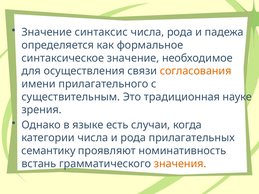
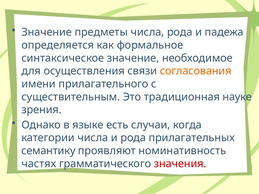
синтаксис: синтаксис -> предметы (101, 32)
встань: встань -> частях (39, 164)
значения colour: orange -> red (180, 164)
